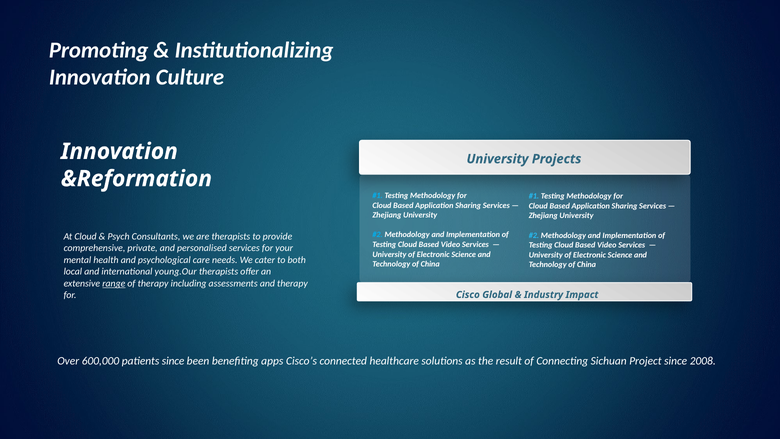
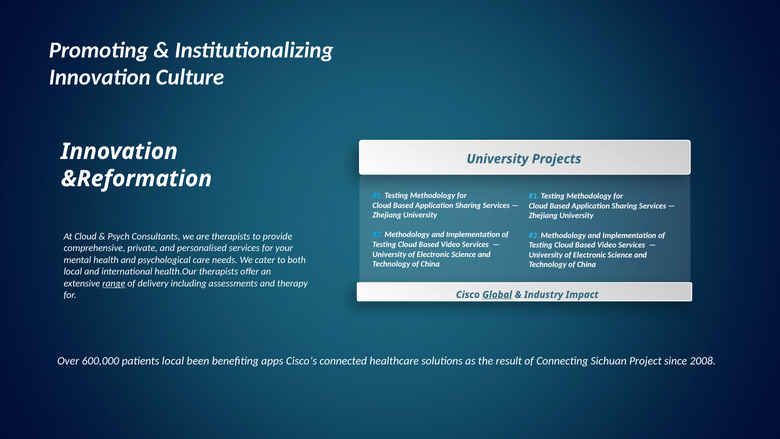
young.Our: young.Our -> health.Our (176, 272)
of therapy: therapy -> delivery (153, 283)
Global underline: none -> present (497, 295)
patients since: since -> local (173, 361)
